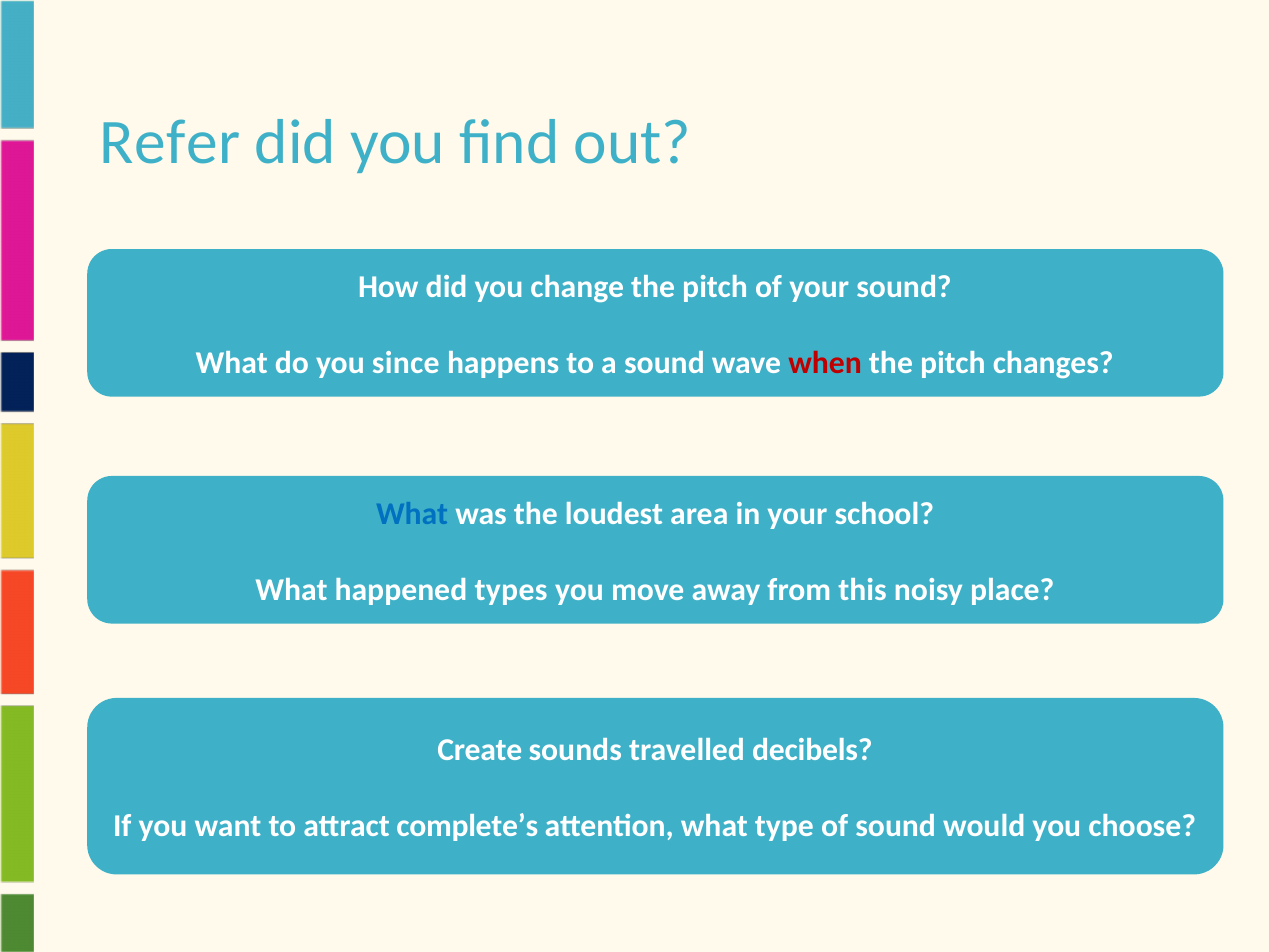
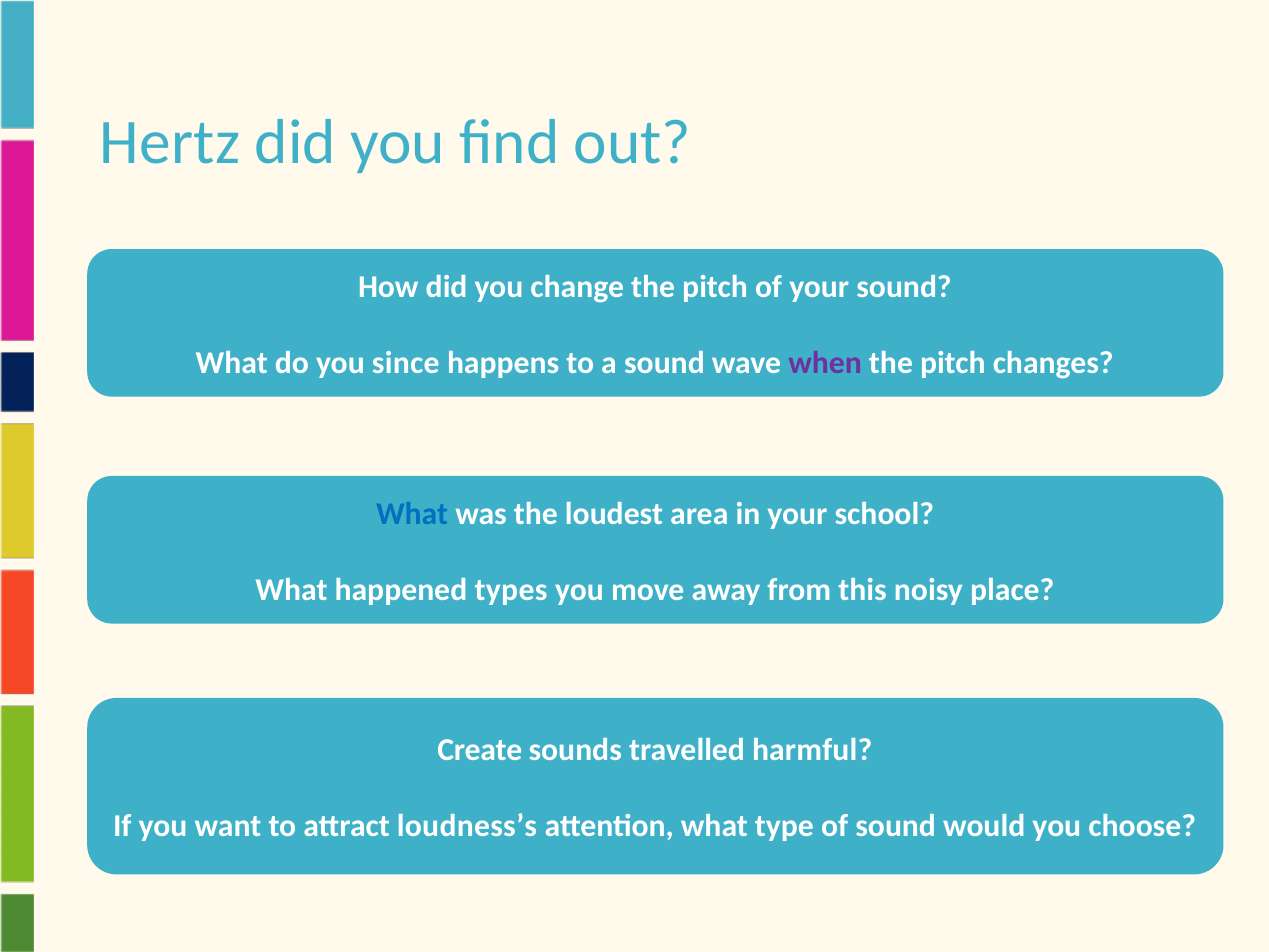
Refer: Refer -> Hertz (170, 142)
when colour: red -> purple (825, 363)
decibels: decibels -> harmful (812, 750)
complete’s: complete’s -> loudness’s (467, 826)
